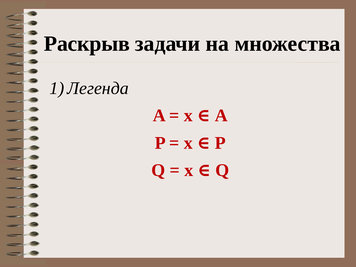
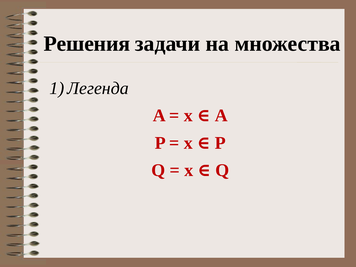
Раскрыв: Раскрыв -> Решения (87, 44)
